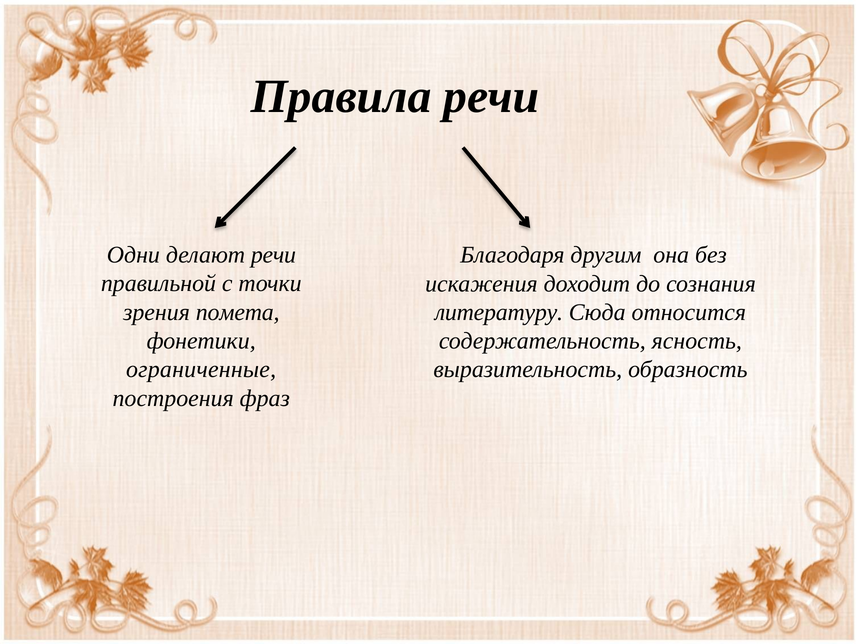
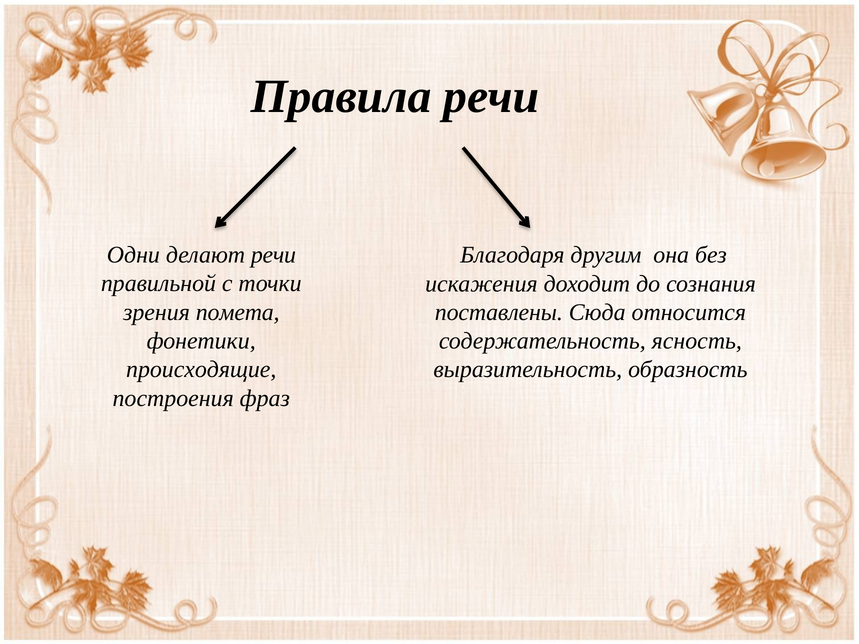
литературу: литературу -> поставлены (499, 312)
ограниченные: ограниченные -> происходящие (201, 370)
